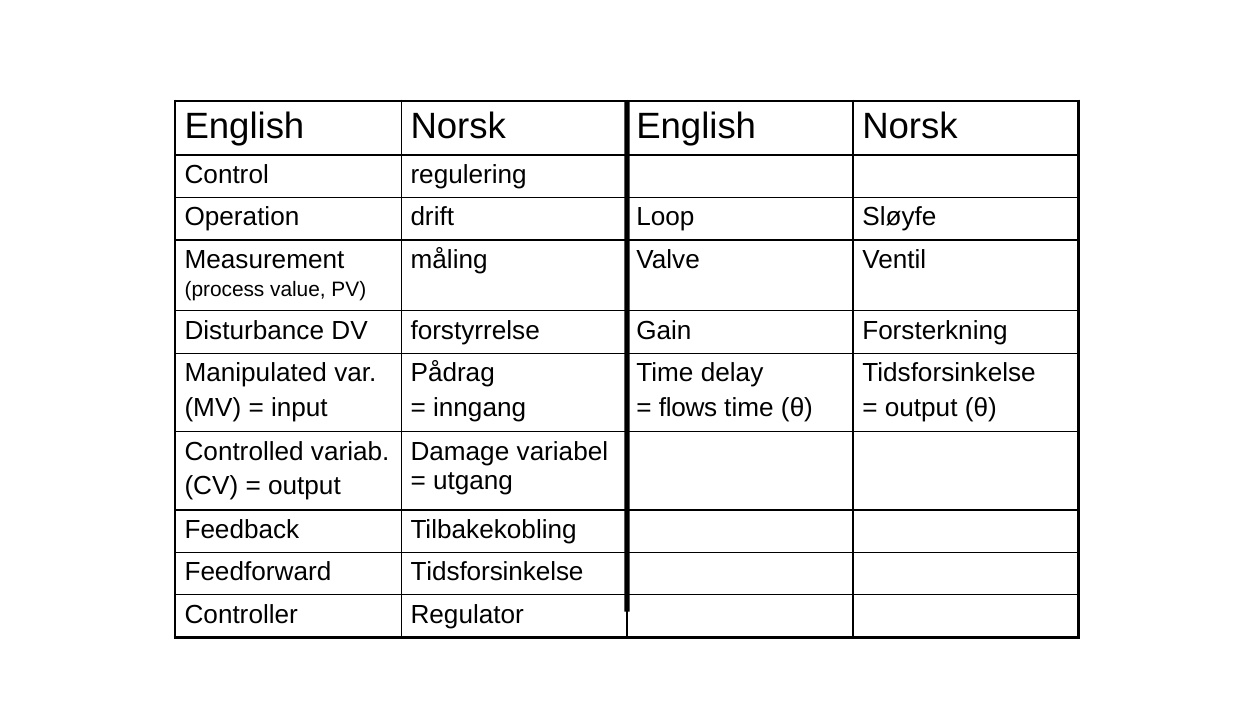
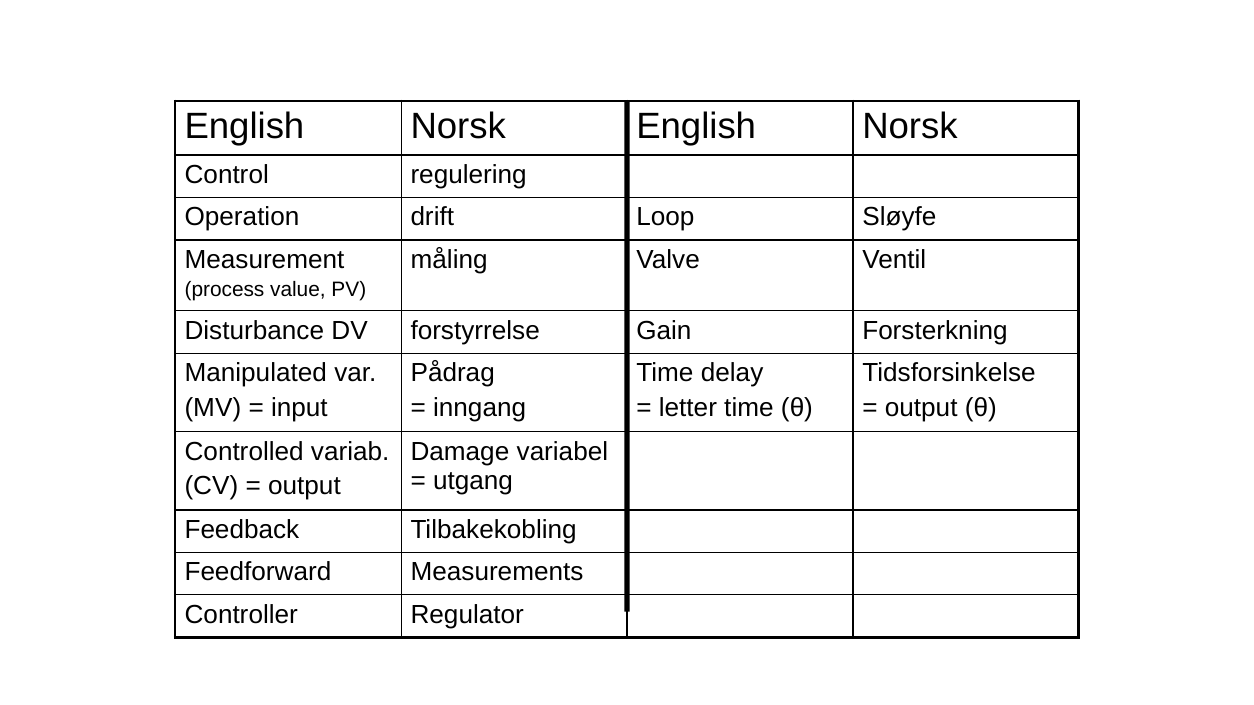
flows: flows -> letter (688, 408)
Feedforward Tidsforsinkelse: Tidsforsinkelse -> Measurements (497, 572)
